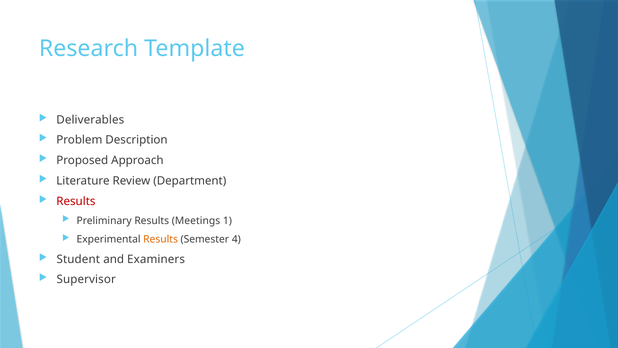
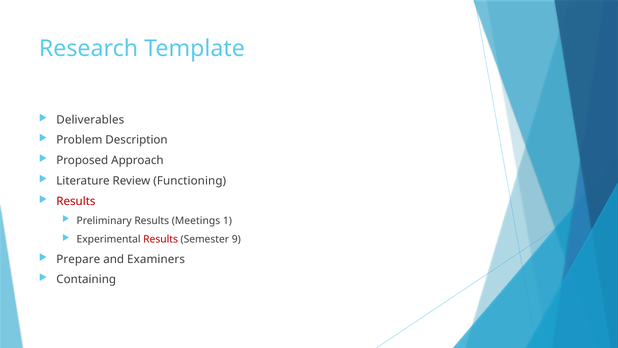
Department: Department -> Functioning (190, 181)
Results colour: orange -> red (161, 239)
4: 4 -> 9 (236, 239)
Student: Student -> Prepare (78, 259)
Supervisor: Supervisor -> Containing (86, 279)
